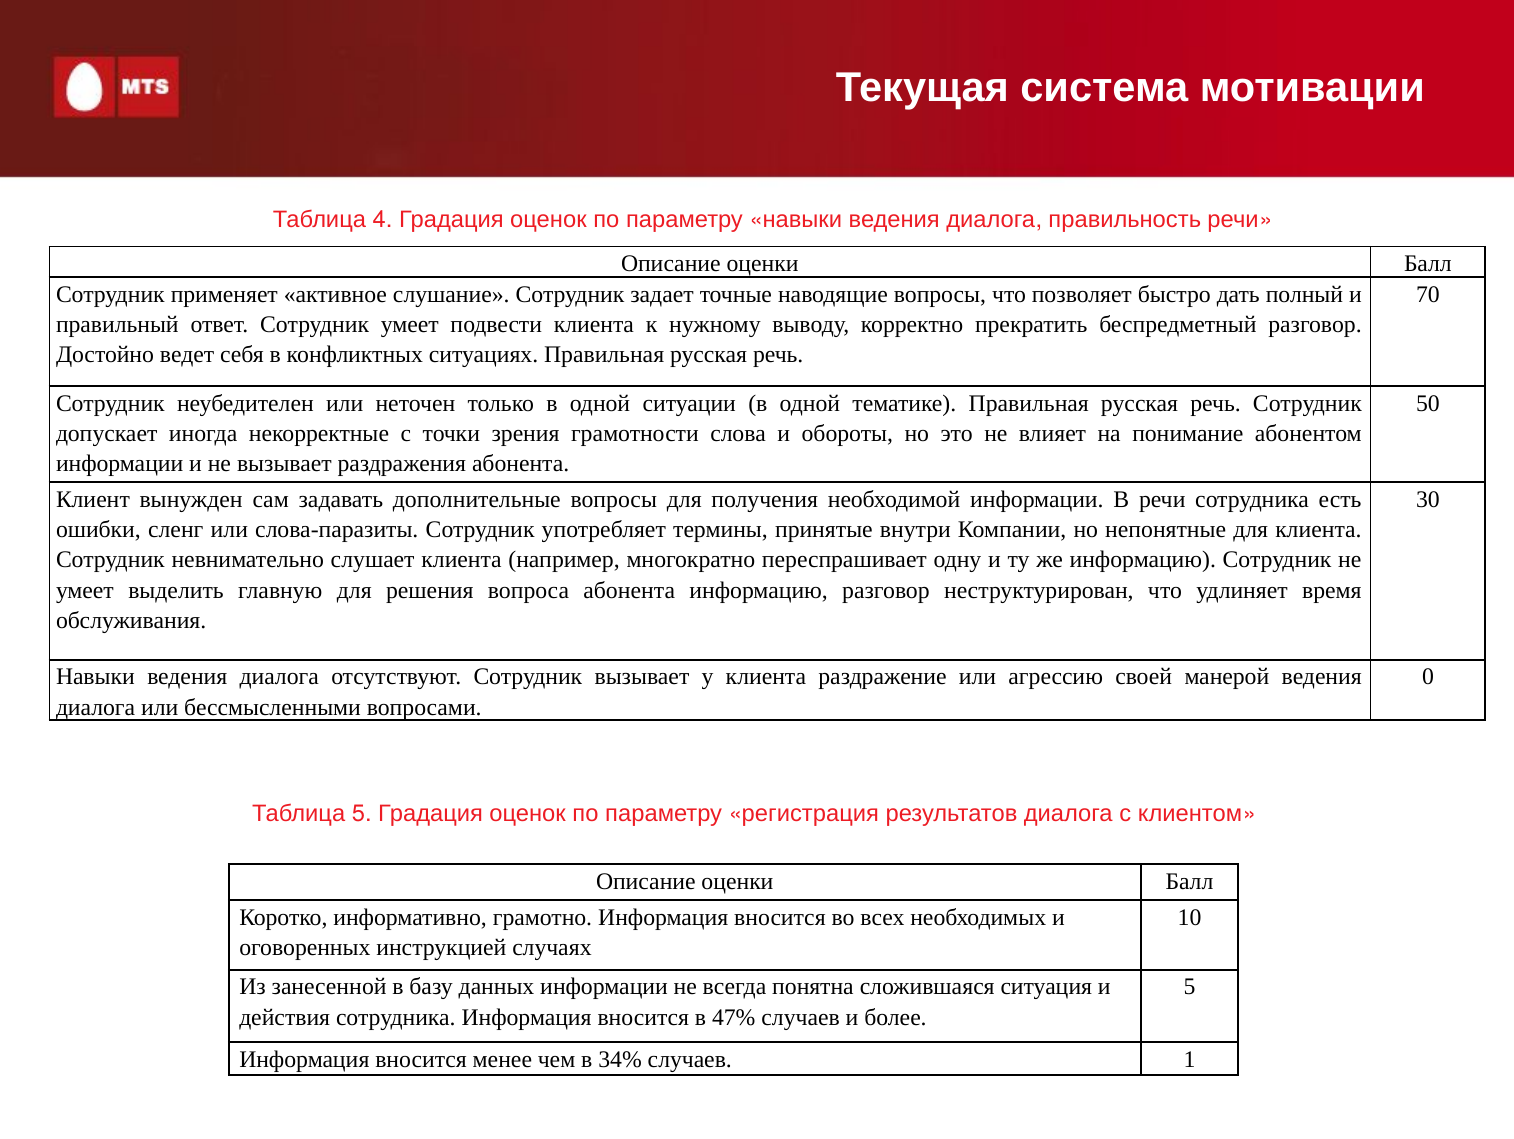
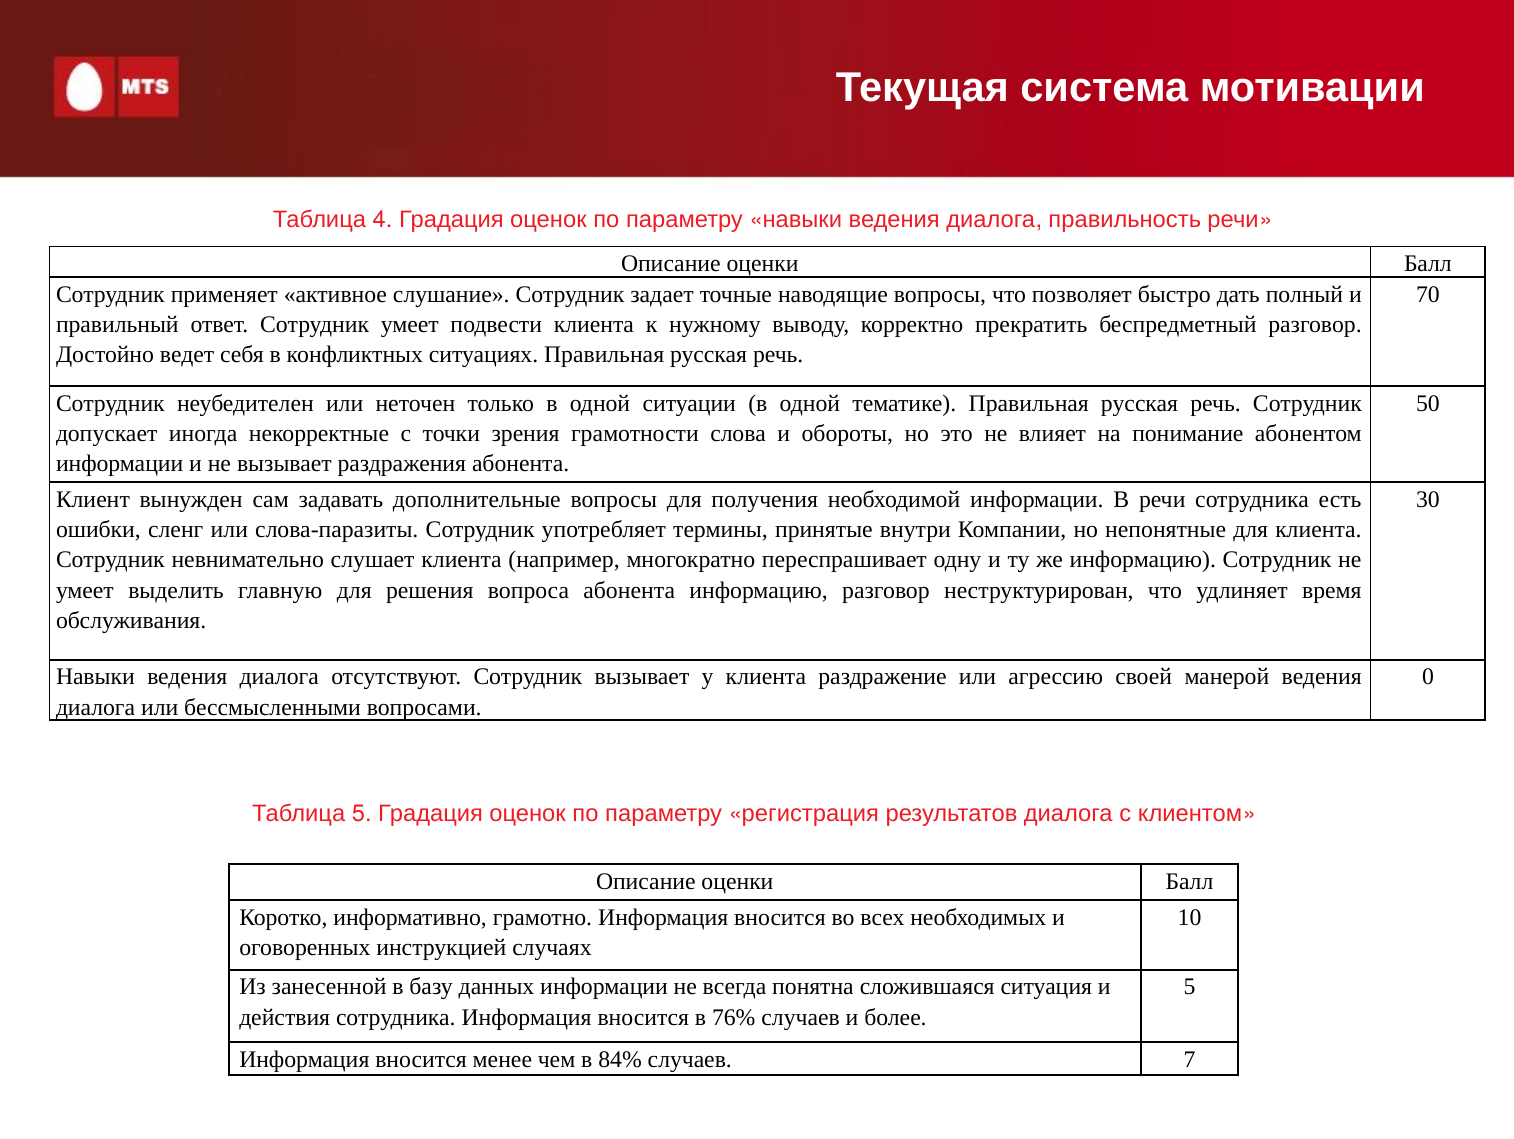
47%: 47% -> 76% (734, 1017)
34%: 34% -> 84% (620, 1058)
1: 1 -> 7 (1189, 1058)
